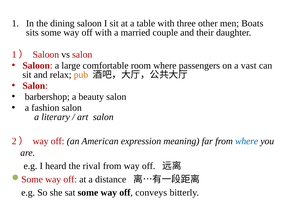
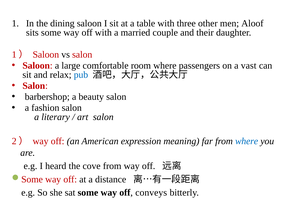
Boats: Boats -> Aloof (252, 23)
pub colour: orange -> blue (81, 75)
rival: rival -> cove (92, 166)
